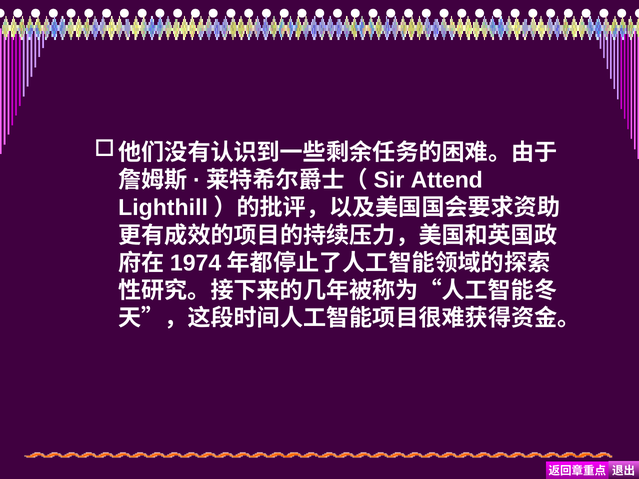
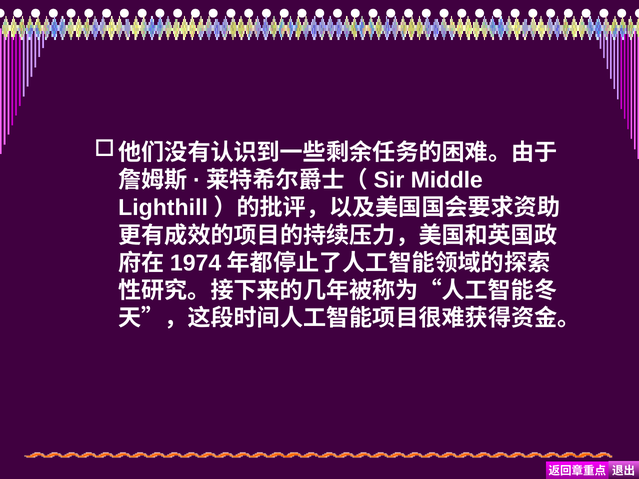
Attend: Attend -> Middle (447, 180)
